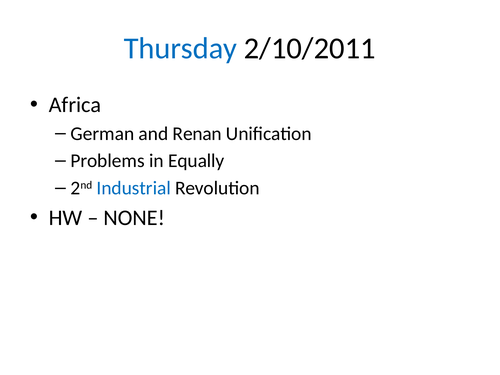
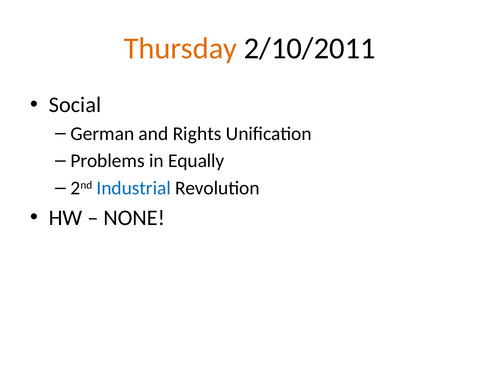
Thursday colour: blue -> orange (180, 48)
Africa: Africa -> Social (75, 105)
Renan: Renan -> Rights (197, 134)
